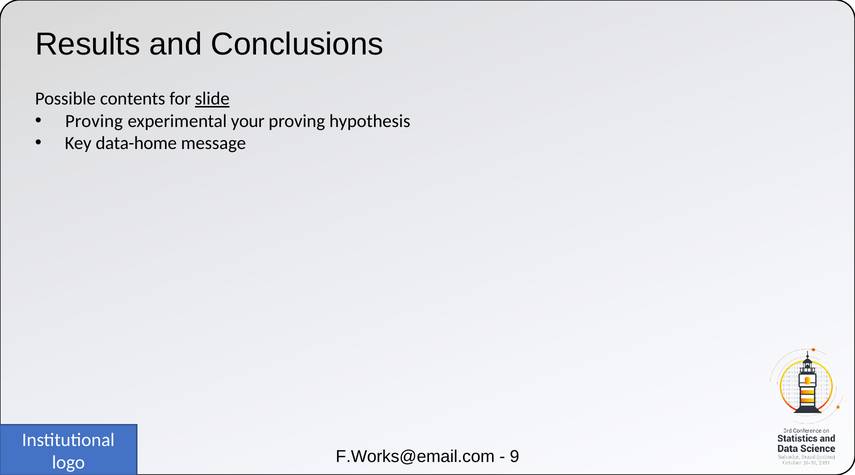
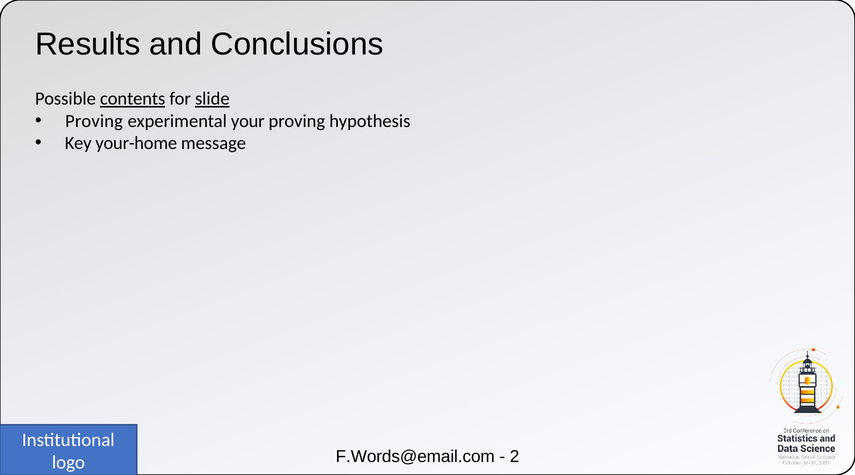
contents underline: none -> present (133, 99)
data-home: data-home -> your-home (136, 143)
F.Works@email.com: F.Works@email.com -> F.Words@email.com (415, 456)
9: 9 -> 2 (515, 456)
